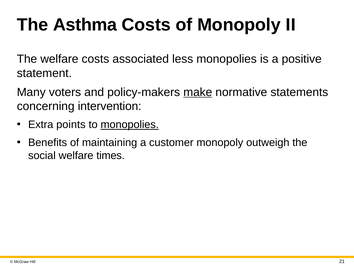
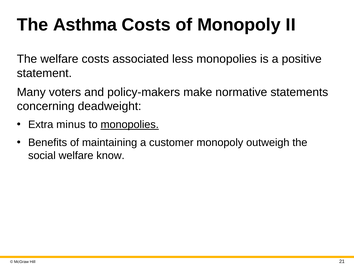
make underline: present -> none (198, 92)
intervention: intervention -> deadweight (110, 106)
points: points -> minus (71, 125)
times: times -> know (111, 156)
